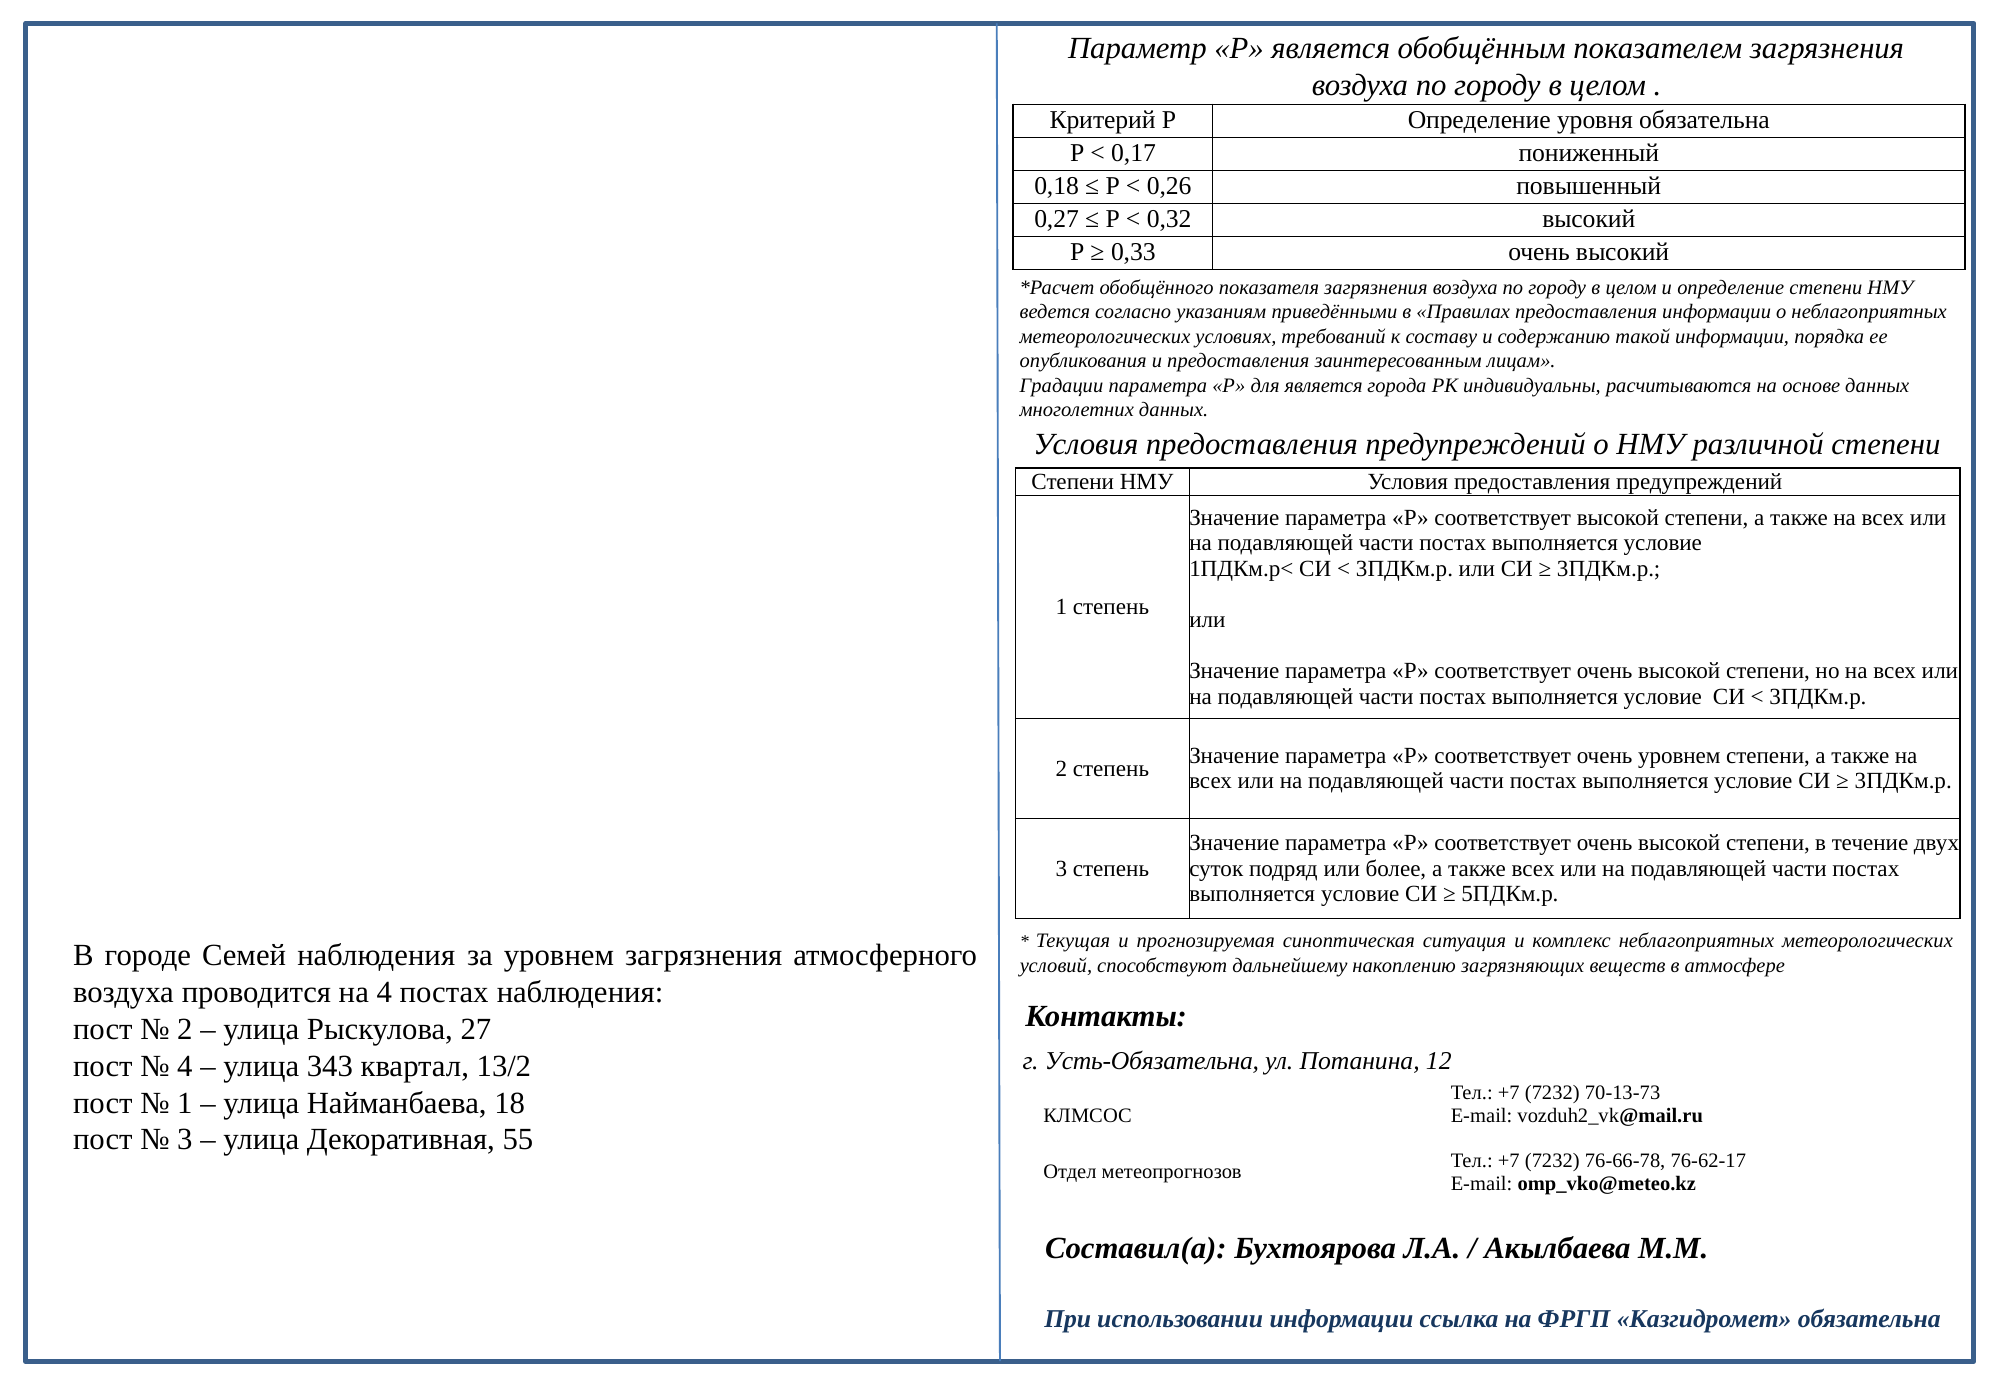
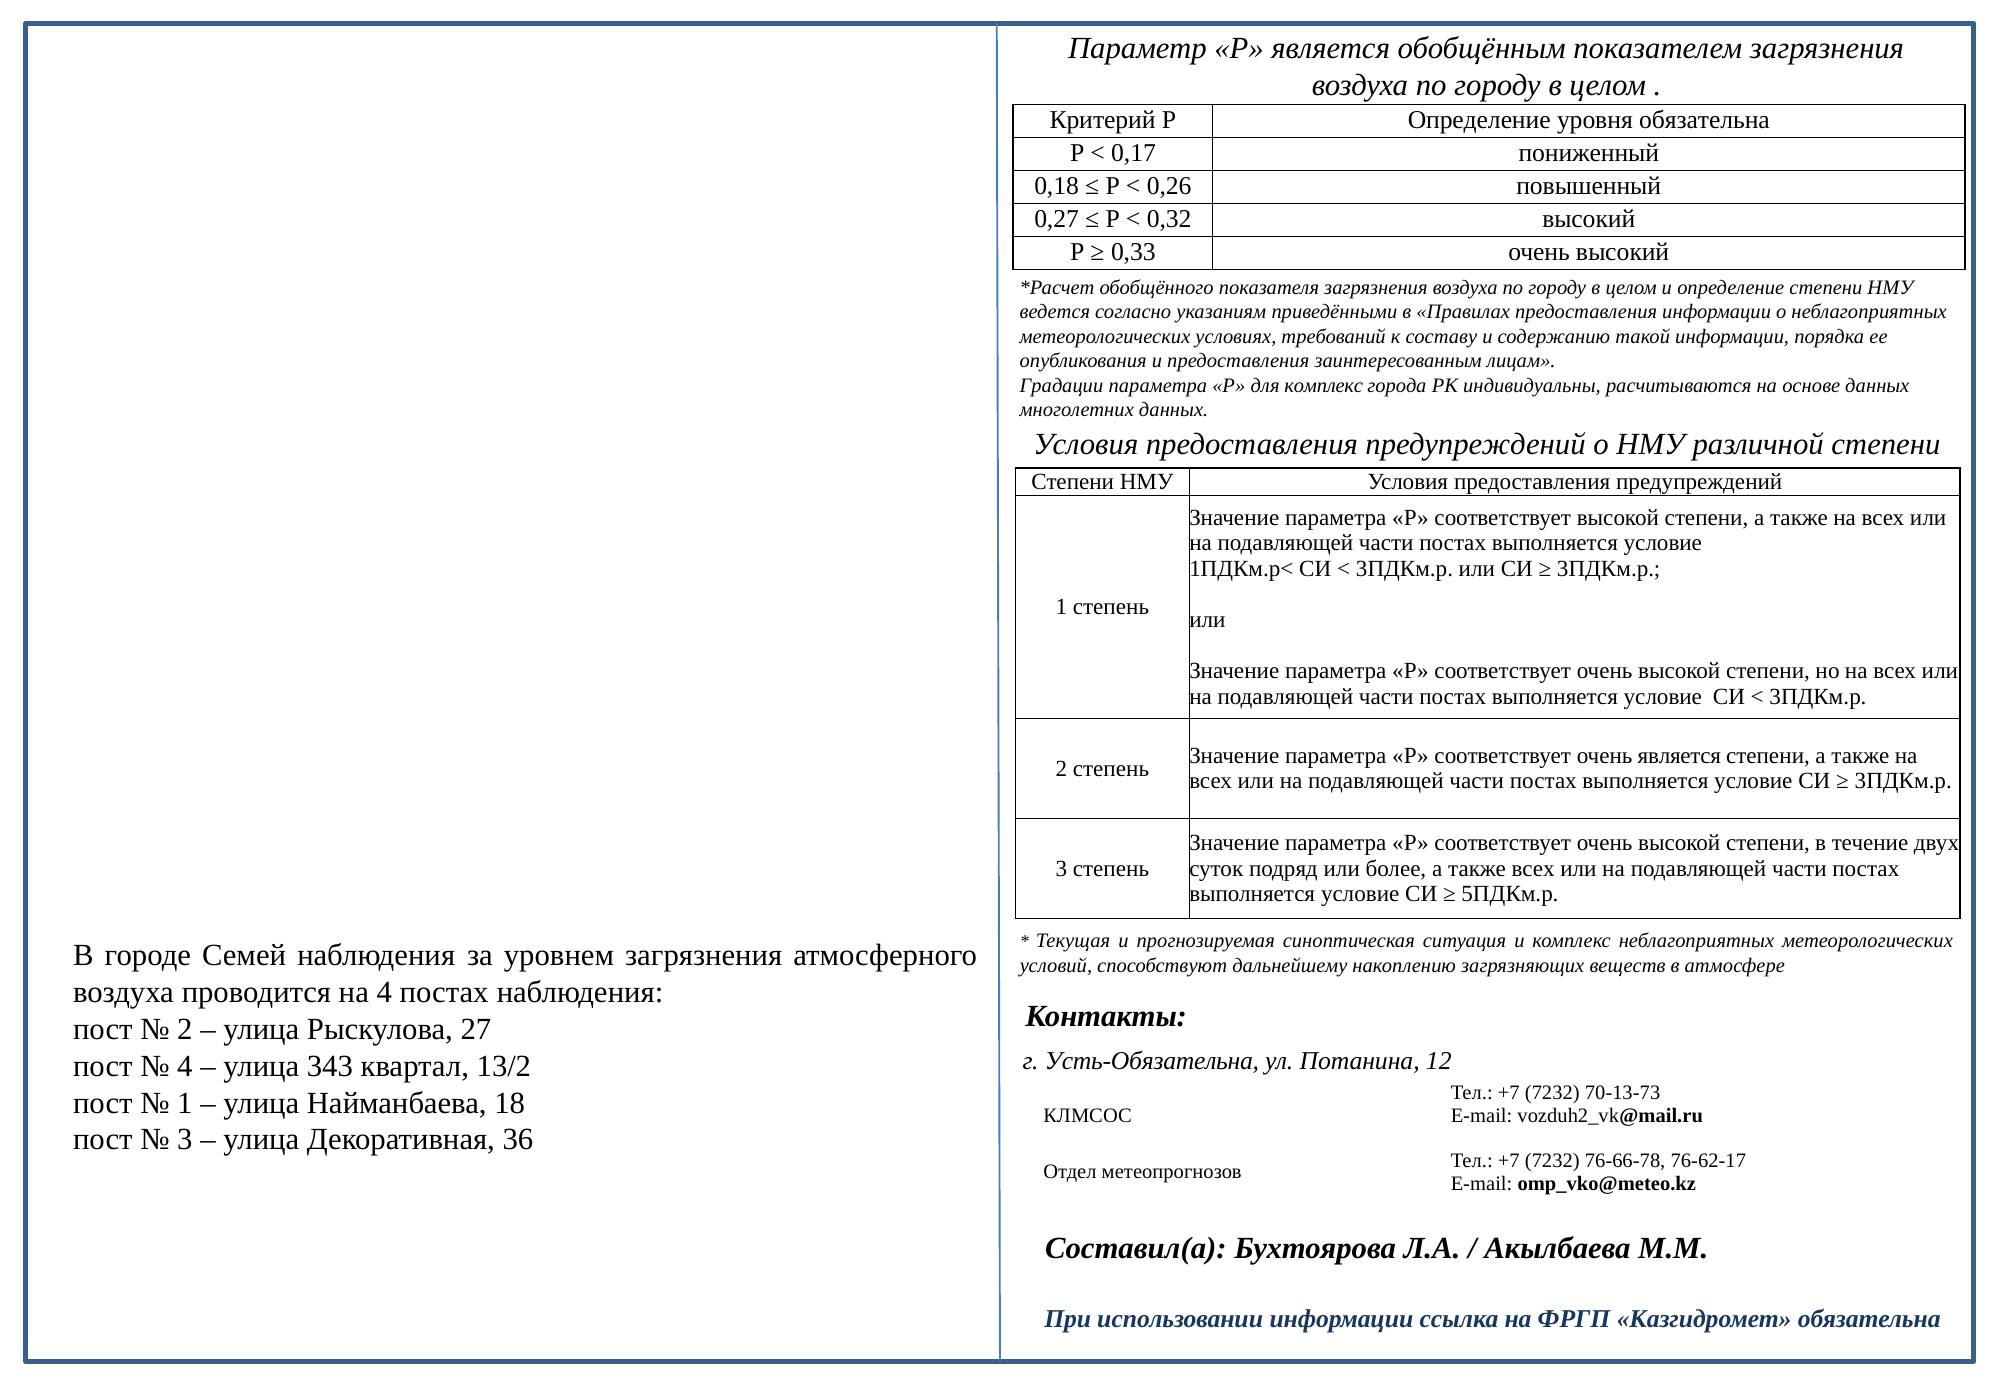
для является: является -> комплекс (1324, 386)
очень уровнем: уровнем -> является (1679, 755)
55: 55 -> 36 (518, 1139)
